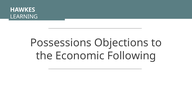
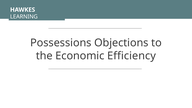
Following: Following -> Efficiency (132, 56)
